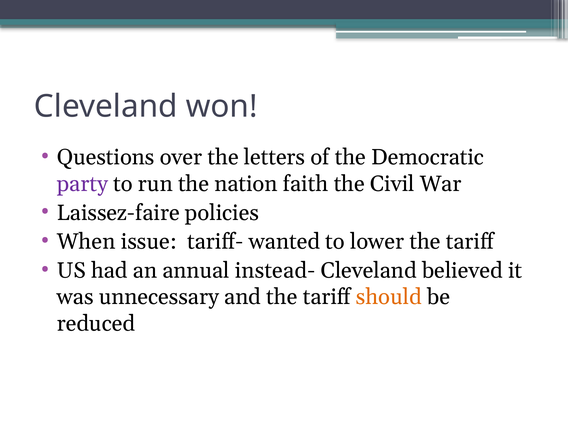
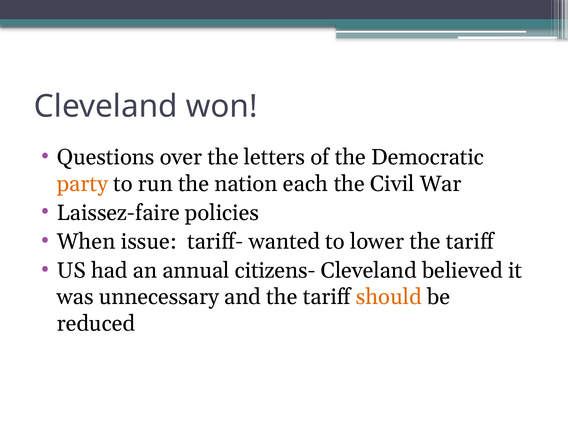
party colour: purple -> orange (82, 184)
faith: faith -> each (306, 184)
instead-: instead- -> citizens- (275, 271)
